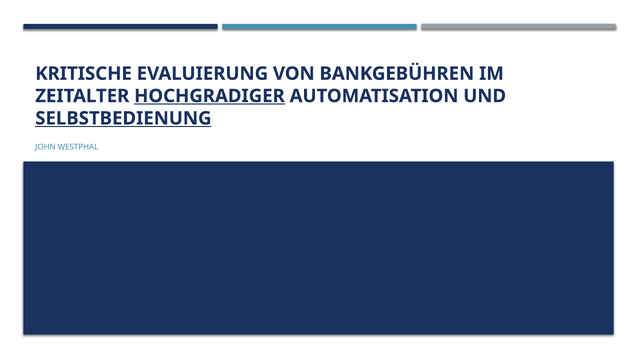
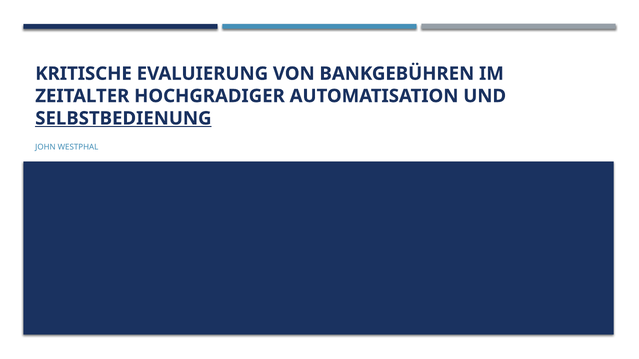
HOCHGRADIGER underline: present -> none (209, 96)
